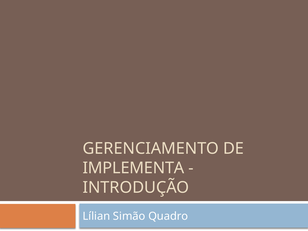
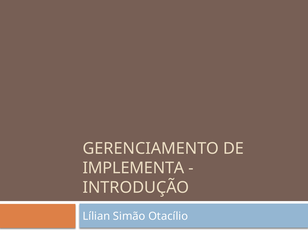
Quadro: Quadro -> Otacílio (168, 216)
